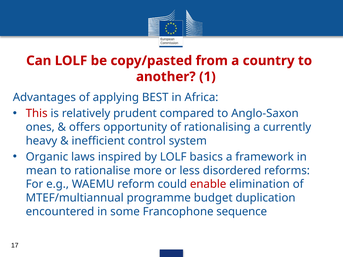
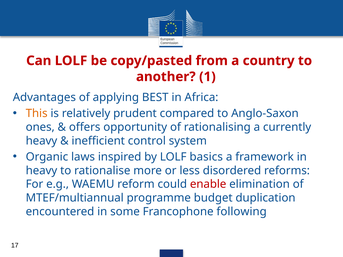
This colour: red -> orange (37, 114)
mean: mean -> heavy (41, 171)
sequence: sequence -> following (242, 212)
